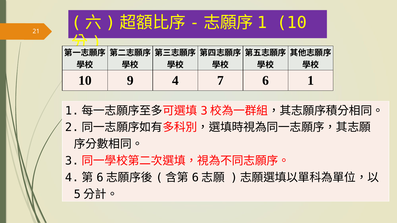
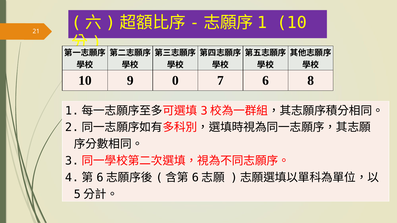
4: 4 -> 0 (175, 81)
6 1: 1 -> 8 (311, 81)
